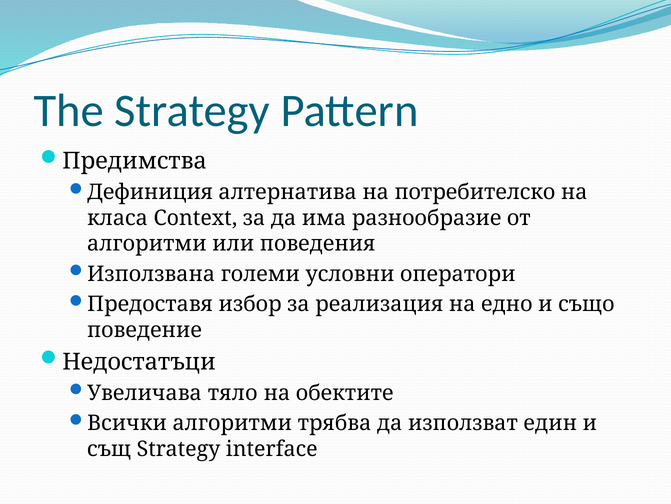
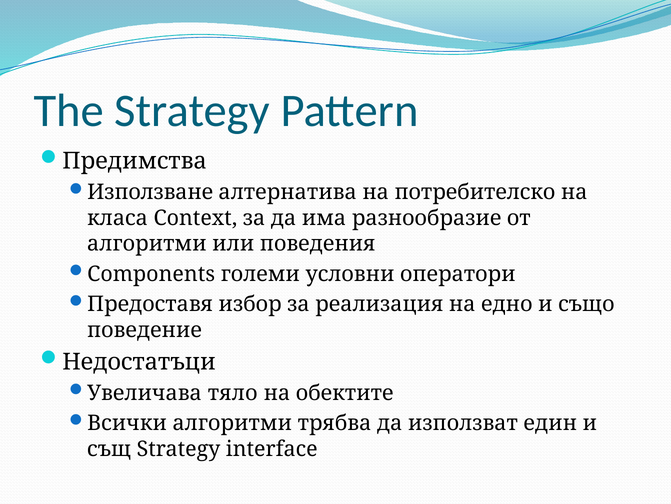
Дефиниция: Дефиниция -> Използване (150, 192)
Използвана: Използвана -> Components (151, 274)
